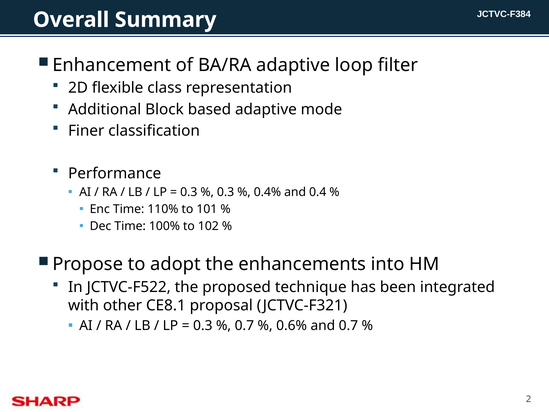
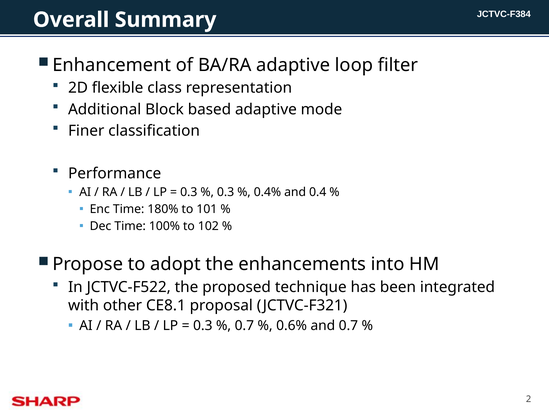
110%: 110% -> 180% (163, 209)
